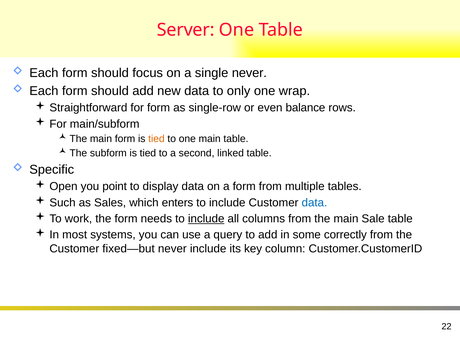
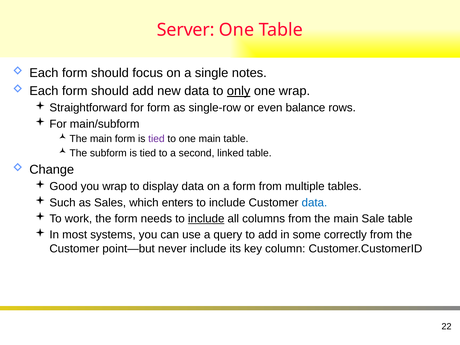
single never: never -> notes (249, 73)
only underline: none -> present (239, 91)
tied colour: orange -> purple (156, 139)
Specific: Specific -> Change (52, 170)
Open: Open -> Good (63, 186)
you point: point -> wrap (115, 186)
fixed—but: fixed—but -> point—but (129, 249)
